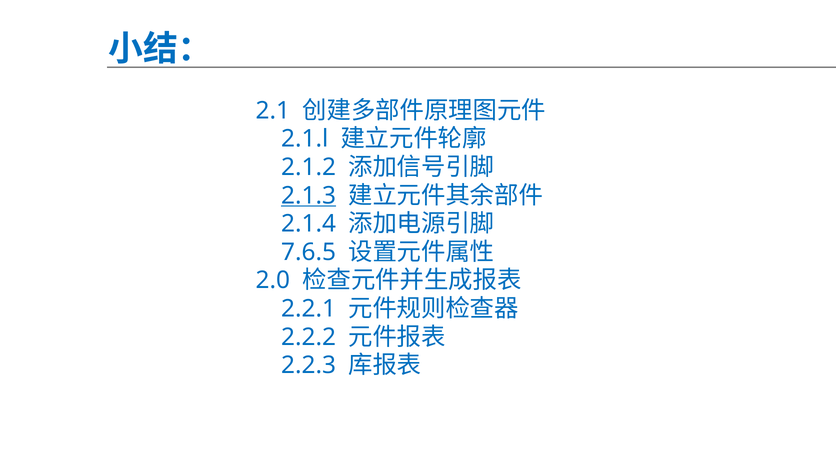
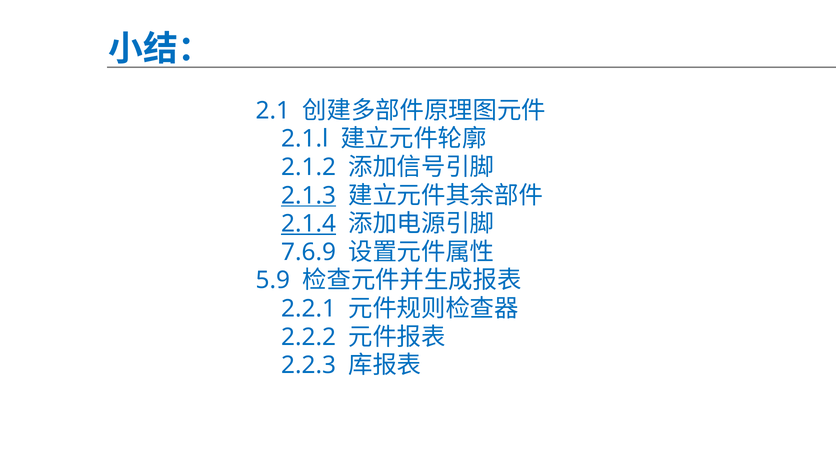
2.1.4 underline: none -> present (309, 224)
7.6.5: 7.6.5 -> 7.6.9 (309, 252)
2.0: 2.0 -> 5.9 (273, 280)
